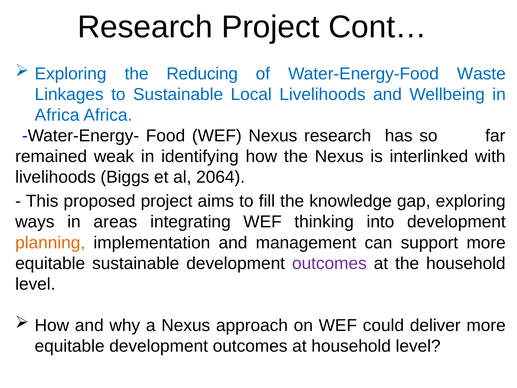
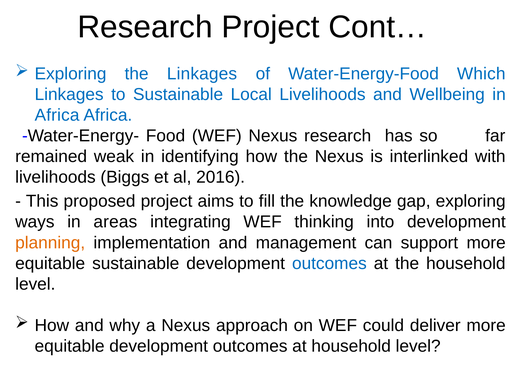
the Reducing: Reducing -> Linkages (202, 74)
Waste: Waste -> Which (481, 74)
2064: 2064 -> 2016 (221, 177)
outcomes colour: purple -> blue (329, 263)
